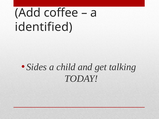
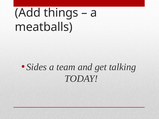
coffee: coffee -> things (61, 13)
identified: identified -> meatballs (44, 27)
child: child -> team (66, 67)
